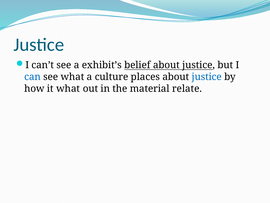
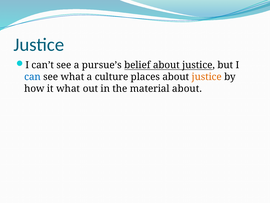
exhibit’s: exhibit’s -> pursue’s (102, 65)
justice colour: blue -> orange (207, 77)
material relate: relate -> about (187, 88)
